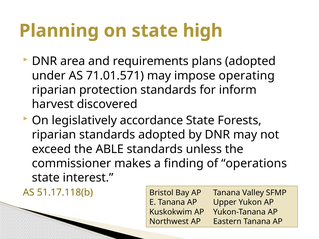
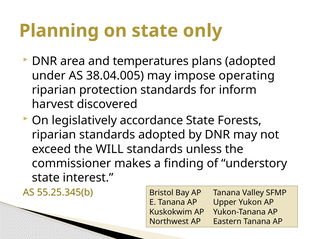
high: high -> only (203, 31)
requirements: requirements -> temperatures (151, 61)
71.01.571: 71.01.571 -> 38.04.005 (115, 76)
ABLE: ABLE -> WILL (110, 149)
operations: operations -> understory (254, 164)
51.17.118(b: 51.17.118(b -> 55.25.345(b (65, 193)
